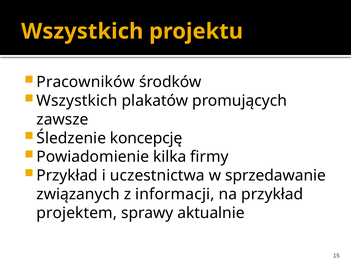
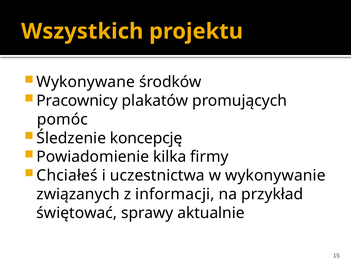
Pracowników: Pracowników -> Wykonywane (86, 82)
Wszystkich: Wszystkich -> Pracownicy (77, 101)
zawsze: zawsze -> pomóc (62, 120)
Przykład: Przykład -> Chciałeś (67, 176)
sprzedawanie: sprzedawanie -> wykonywanie (275, 176)
projektem: projektem -> świętować (77, 213)
